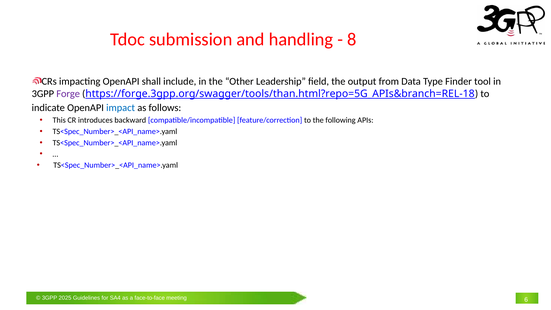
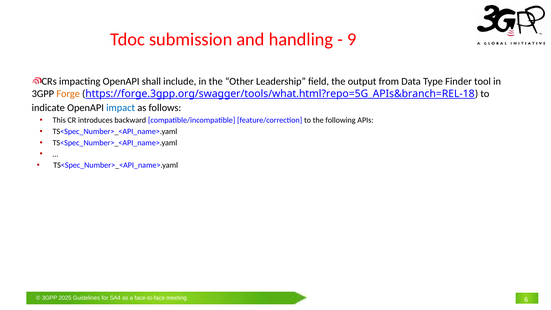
8: 8 -> 9 (352, 40)
Forge colour: purple -> orange (68, 94)
https://forge.3gpp.org/swagger/tools/than.html?repo=5G_APIs&branch=REL-18: https://forge.3gpp.org/swagger/tools/than.html?repo=5G_APIs&branch=REL-18 -> https://forge.3gpp.org/swagger/tools/what.html?repo=5G_APIs&branch=REL-18 (280, 94)
